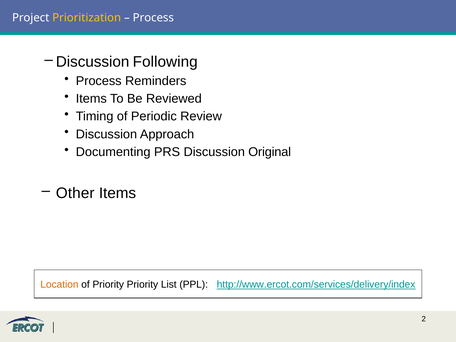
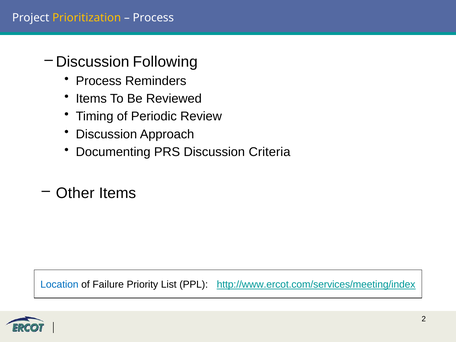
Original: Original -> Criteria (270, 152)
Location colour: orange -> blue (59, 285)
of Priority: Priority -> Failure (108, 285)
http://www.ercot.com/services/delivery/index: http://www.ercot.com/services/delivery/index -> http://www.ercot.com/services/meeting/index (316, 285)
